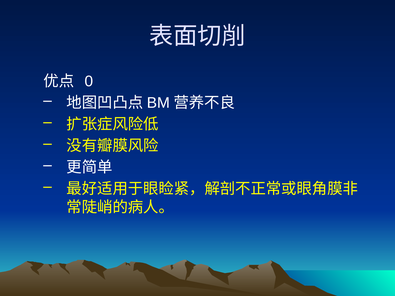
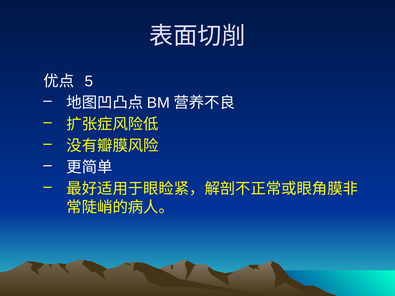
0: 0 -> 5 (89, 81)
